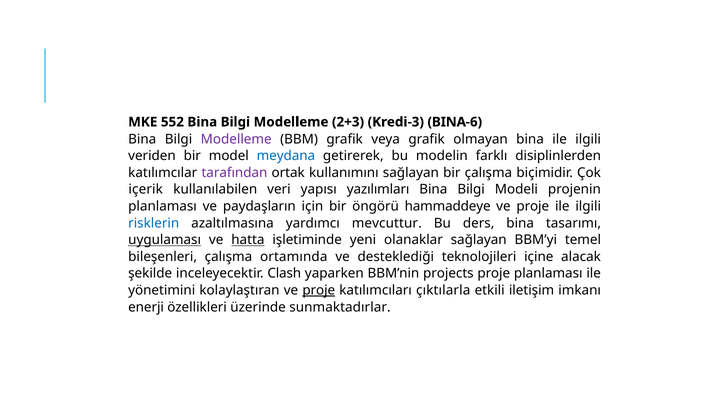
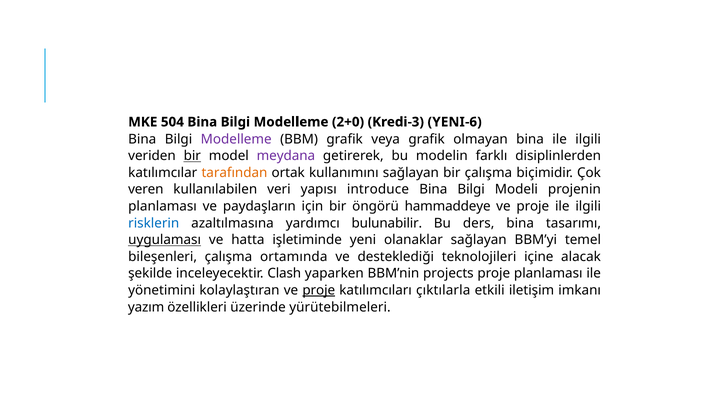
552: 552 -> 504 (172, 122)
2+3: 2+3 -> 2+0 (348, 122)
BINA-6: BINA-6 -> YENI-6 (455, 122)
bir underline: none -> present (192, 156)
meydana colour: blue -> purple (286, 156)
tarafından colour: purple -> orange (234, 173)
içerik: içerik -> veren (146, 189)
yazılımları: yazılımları -> introduce (378, 189)
mevcuttur: mevcuttur -> bulunabilir (387, 223)
hatta underline: present -> none (248, 240)
enerji: enerji -> yazım (146, 307)
sunmaktadırlar: sunmaktadırlar -> yürütebilmeleri (340, 307)
